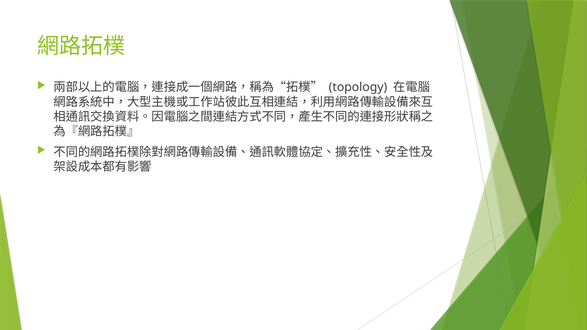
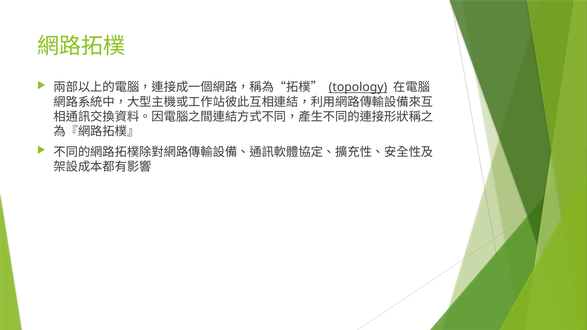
topology underline: none -> present (358, 87)
